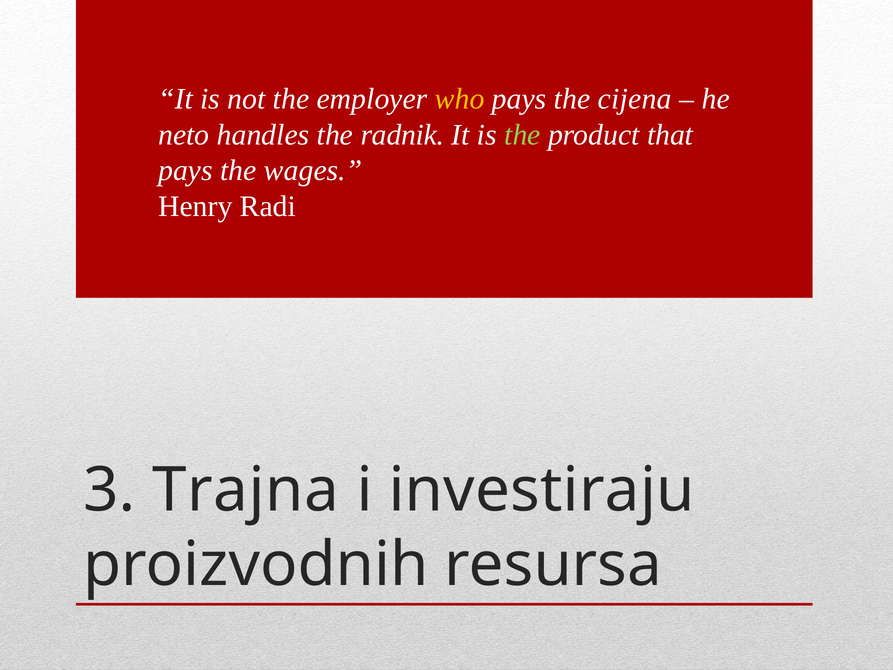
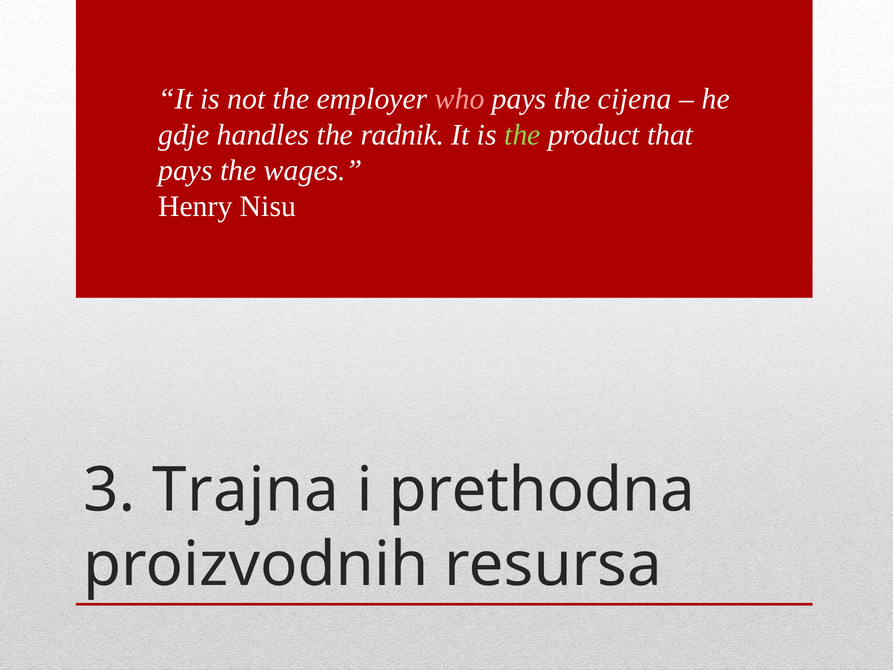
who colour: yellow -> pink (460, 99)
neto: neto -> gdje (184, 135)
Radi: Radi -> Nisu (268, 206)
investiraju: investiraju -> prethodna (542, 490)
